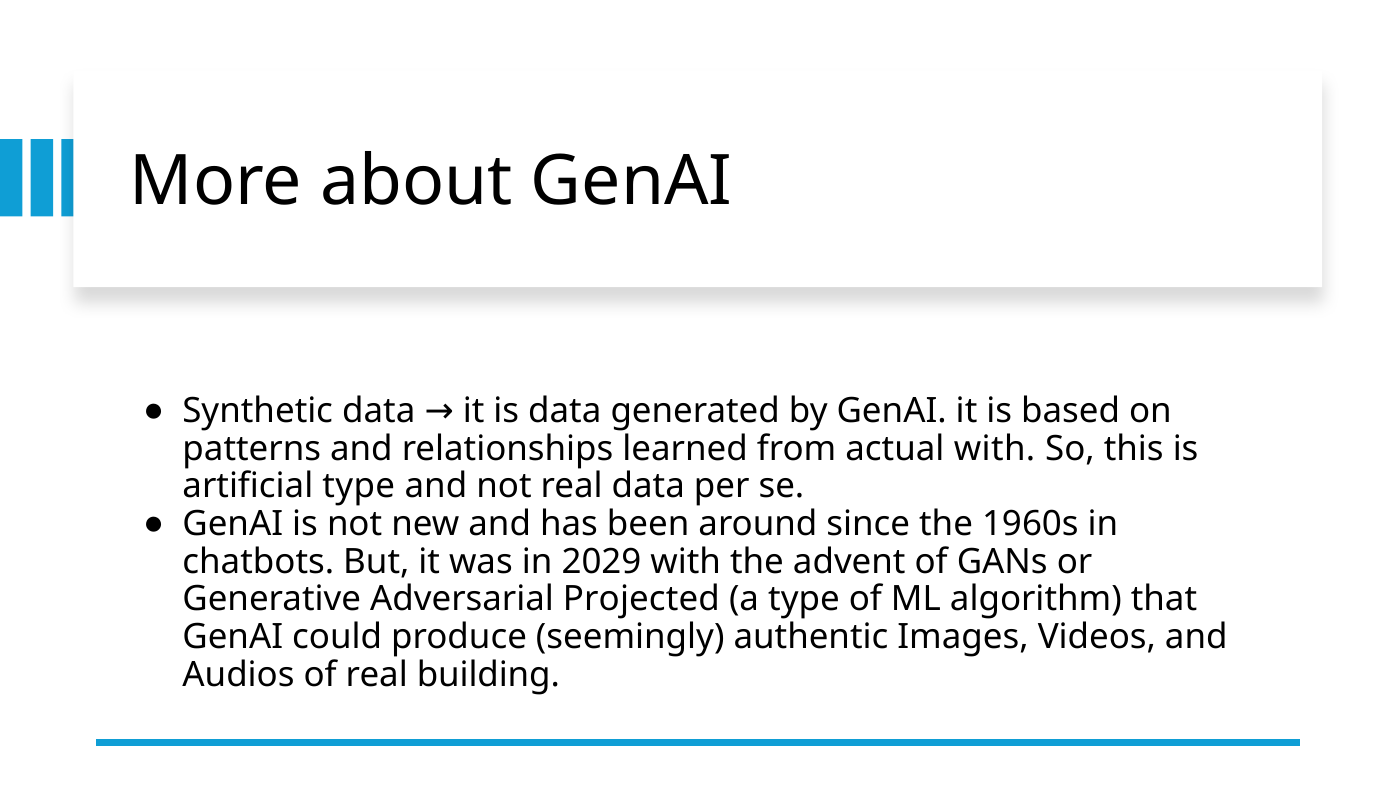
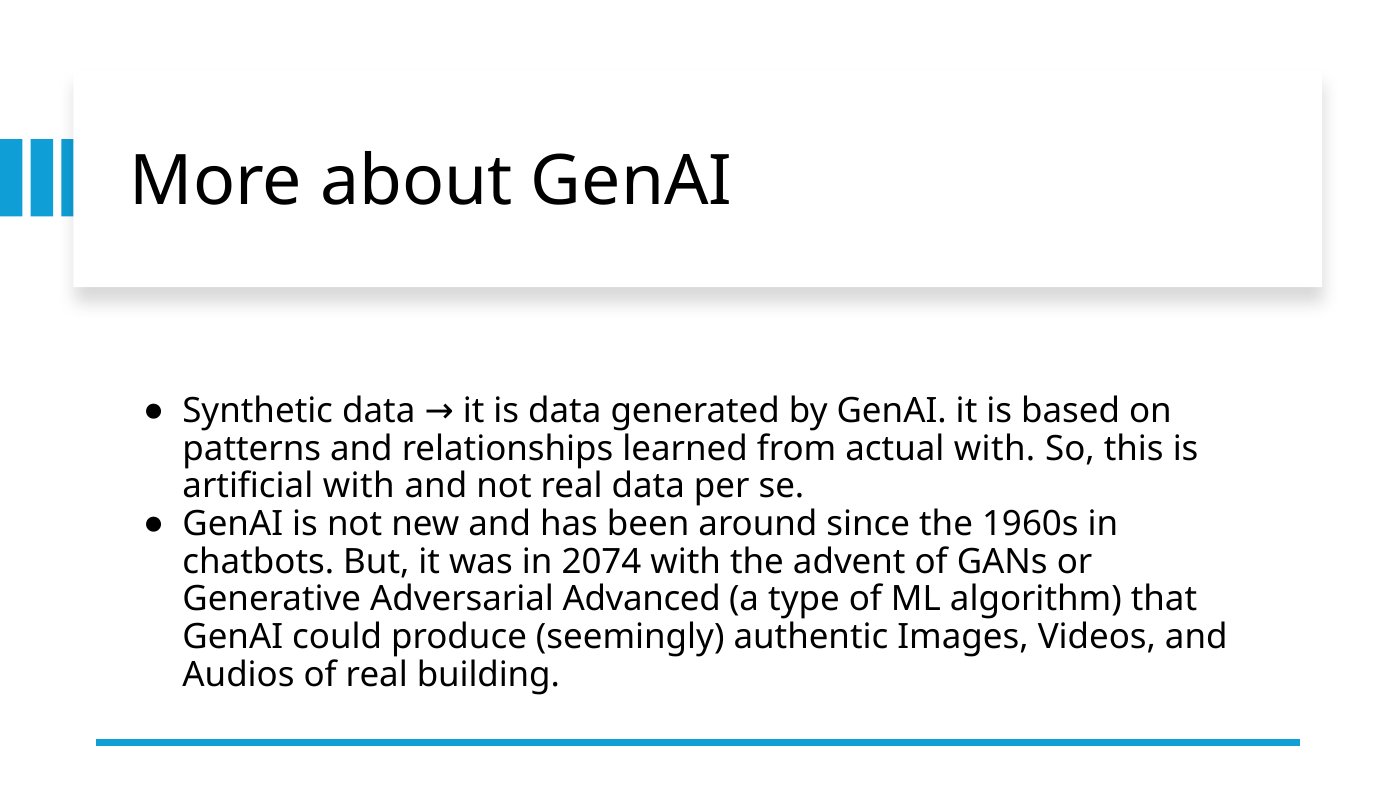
artificial type: type -> with (359, 487)
2029: 2029 -> 2074 (601, 562)
Projected: Projected -> Advanced (642, 600)
